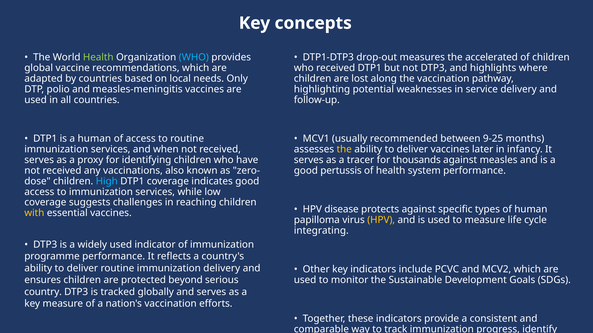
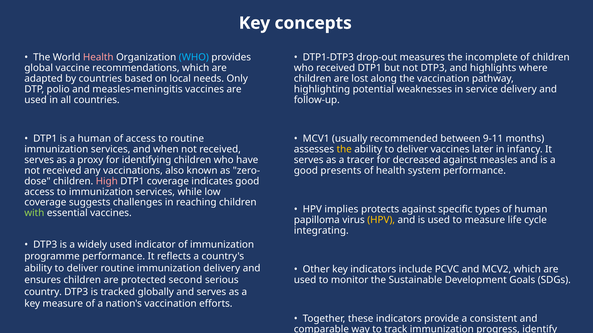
Health colour: light green -> pink (98, 57)
accelerated: accelerated -> incomplete (491, 57)
9-25: 9-25 -> 9-11 (493, 139)
thousands: thousands -> decreased (417, 160)
pertussis: pertussis -> presents (341, 171)
High colour: light blue -> pink (107, 181)
disease: disease -> implies (341, 210)
with colour: yellow -> light green (34, 213)
beyond: beyond -> second (185, 280)
